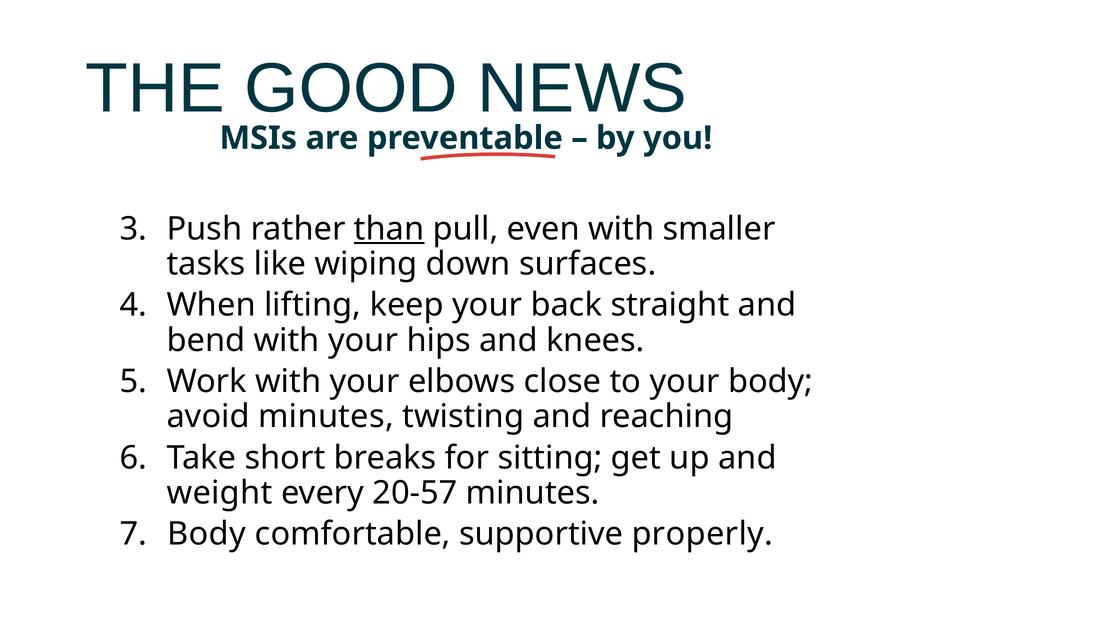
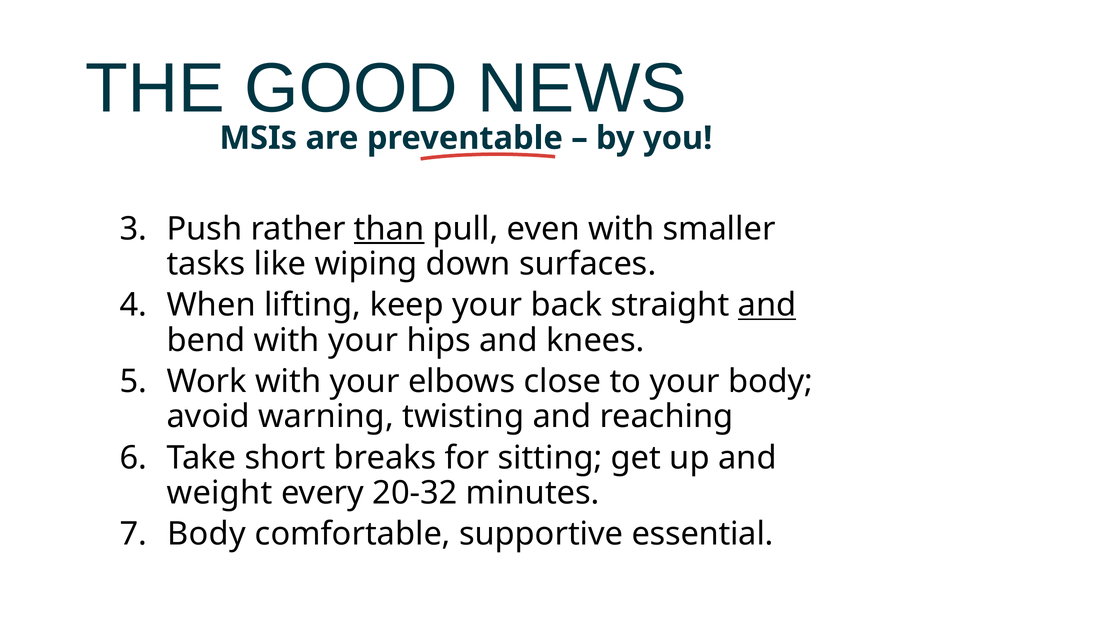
and underline: none -> present (767, 305)
avoid minutes: minutes -> warning (326, 417)
20-57: 20-57 -> 20-32 (415, 493)
properly: properly -> essential (703, 534)
